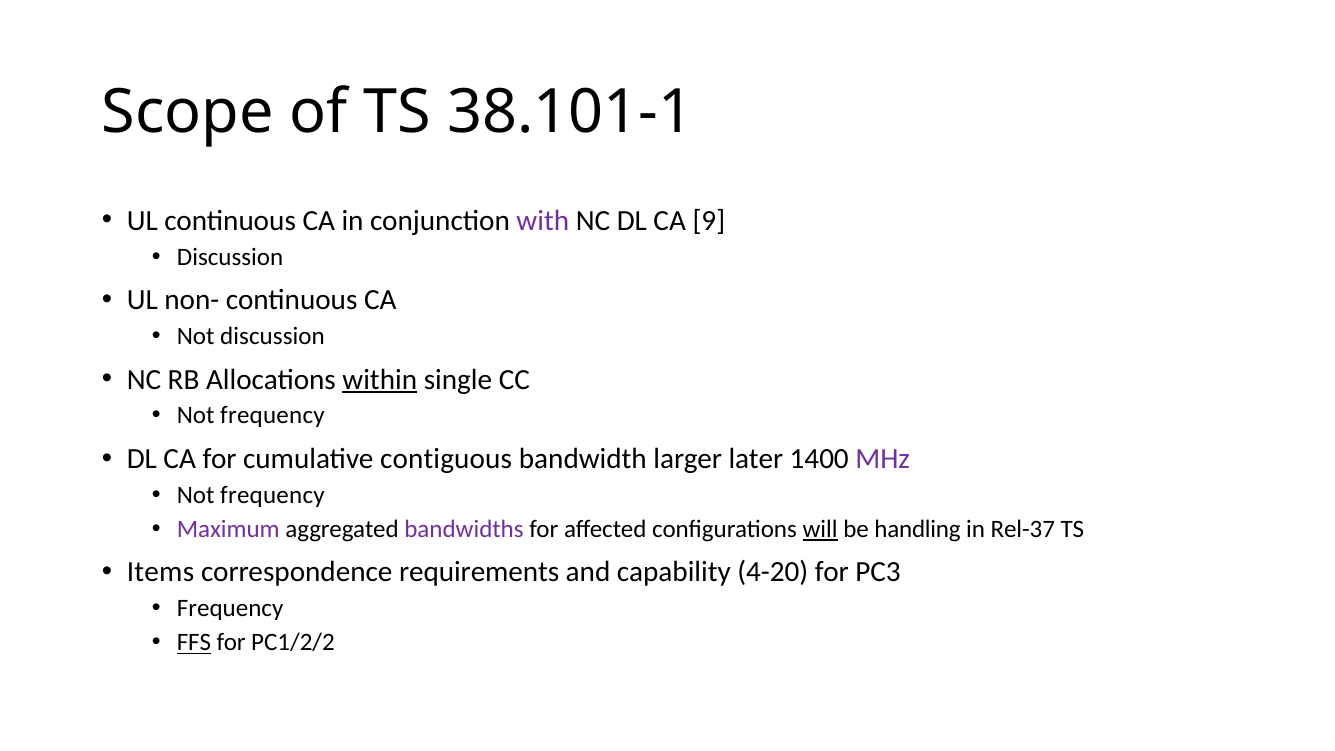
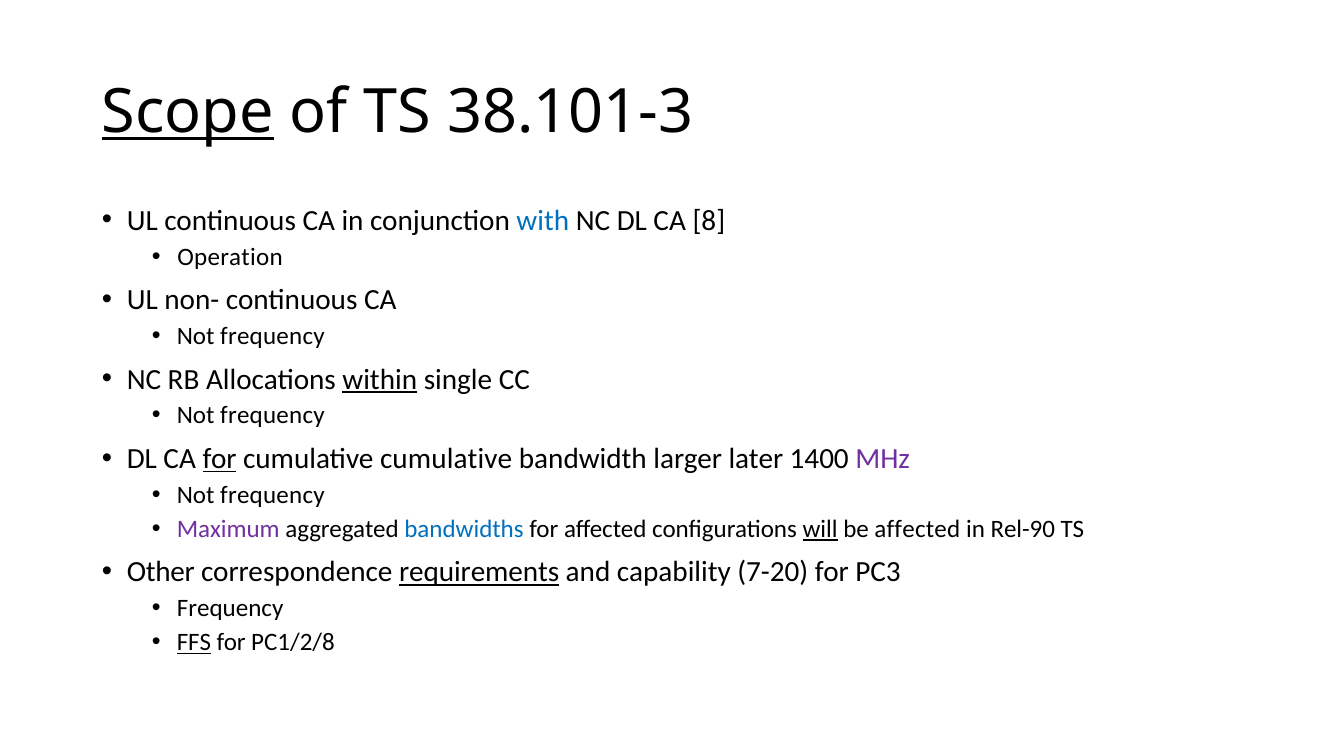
Scope underline: none -> present (188, 112)
38.101-1: 38.101-1 -> 38.101-3 (570, 112)
with colour: purple -> blue (543, 220)
9: 9 -> 8 (709, 220)
Discussion: Discussion -> Operation (230, 257)
discussion: discussion -> frequency (272, 336)
for underline: none -> present (220, 459)
cumulative contiguous: contiguous -> cumulative (446, 459)
bandwidths colour: purple -> blue (464, 529)
be handling: handling -> affected (917, 529)
Rel-37: Rel-37 -> Rel-90 (1023, 529)
Items: Items -> Other (161, 572)
requirements underline: none -> present (479, 572)
4-20: 4-20 -> 7-20 (773, 572)
PC1/2/2: PC1/2/2 -> PC1/2/8 (293, 642)
